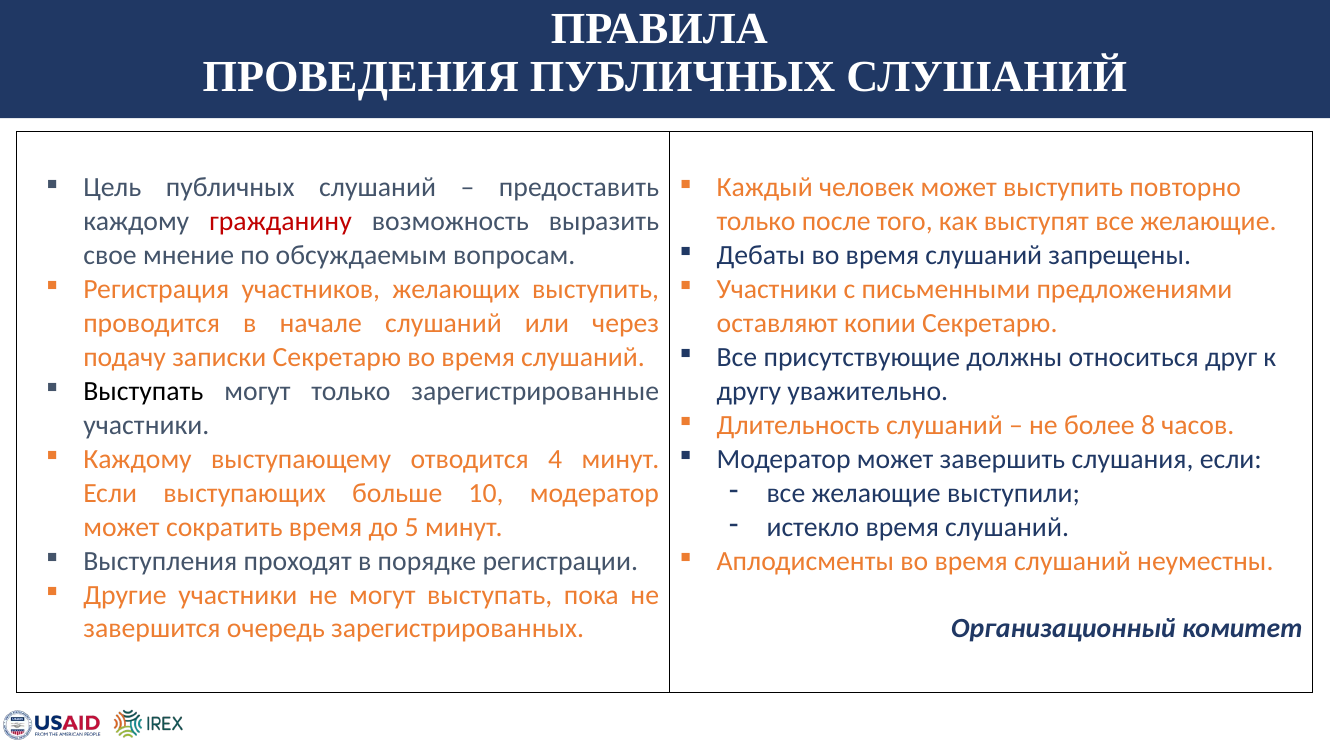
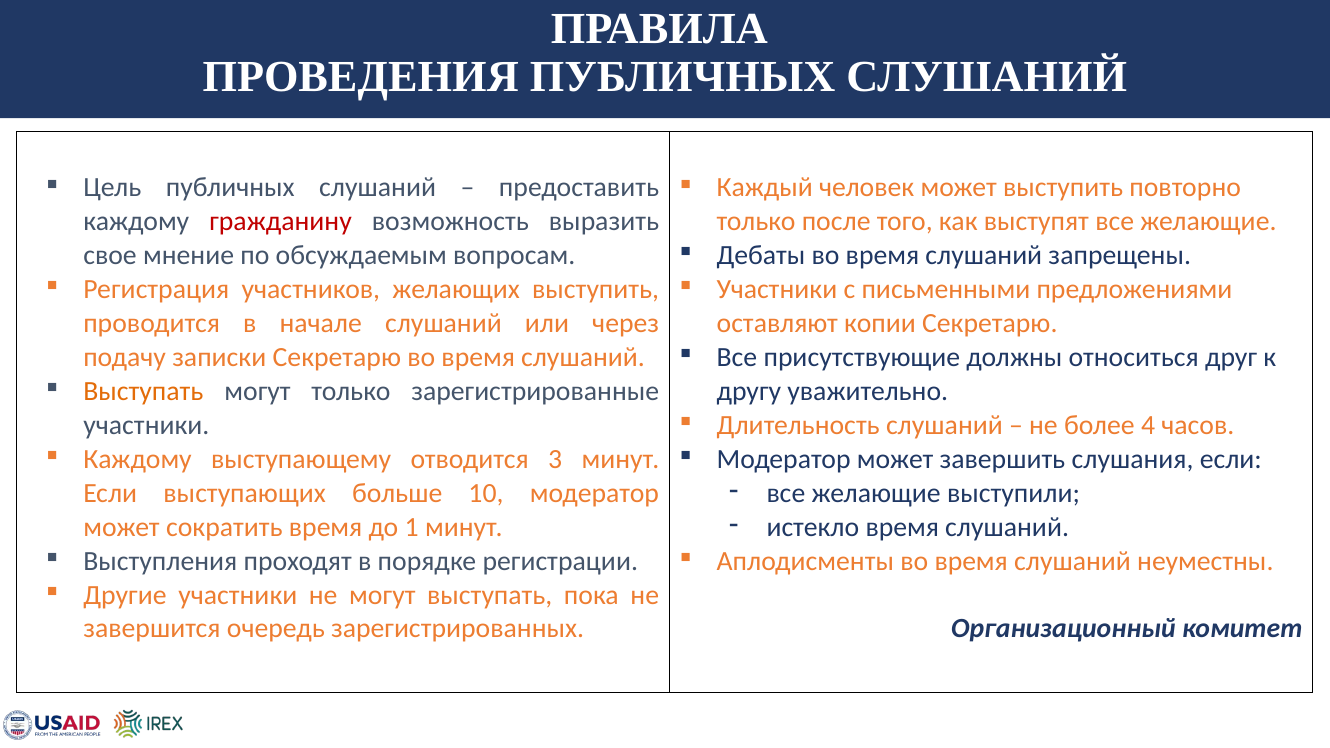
Выступать colour: black -> orange (143, 391)
8: 8 -> 4 (1148, 425)
4: 4 -> 3 (555, 459)
5: 5 -> 1 (412, 527)
